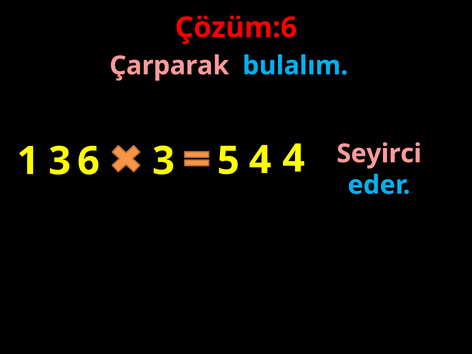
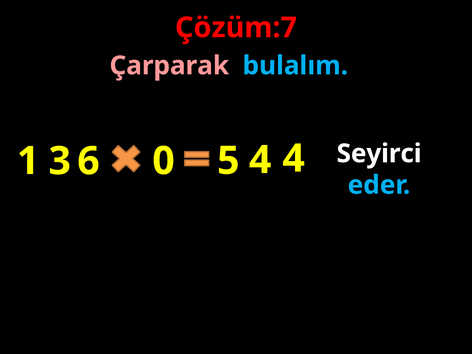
Çözüm:6: Çözüm:6 -> Çözüm:7 (236, 28)
Seyirci colour: pink -> white (379, 154)
3: 3 -> 0 (163, 161)
